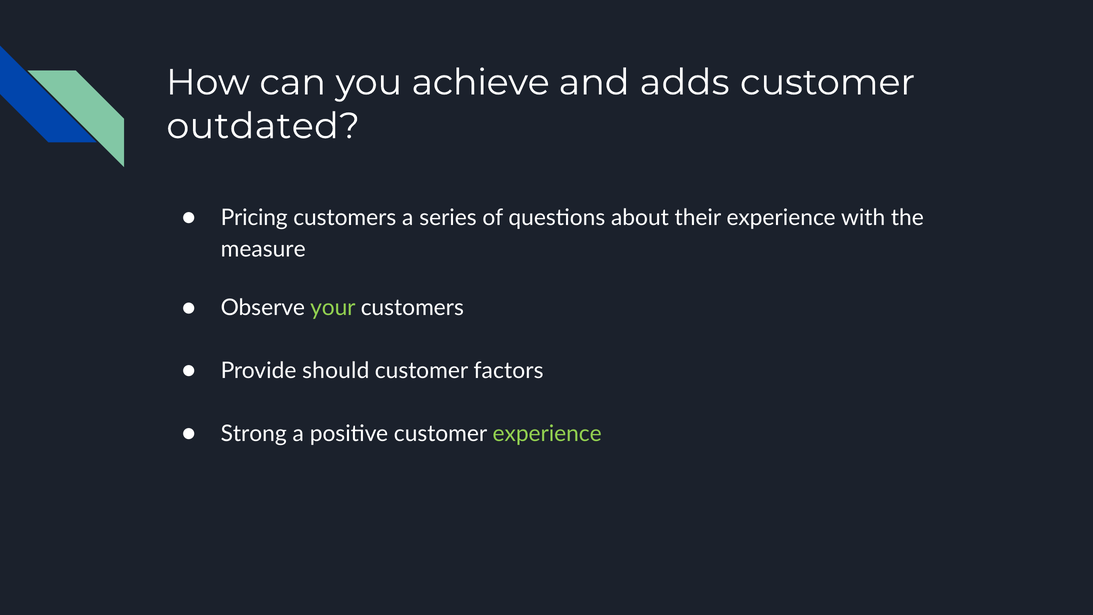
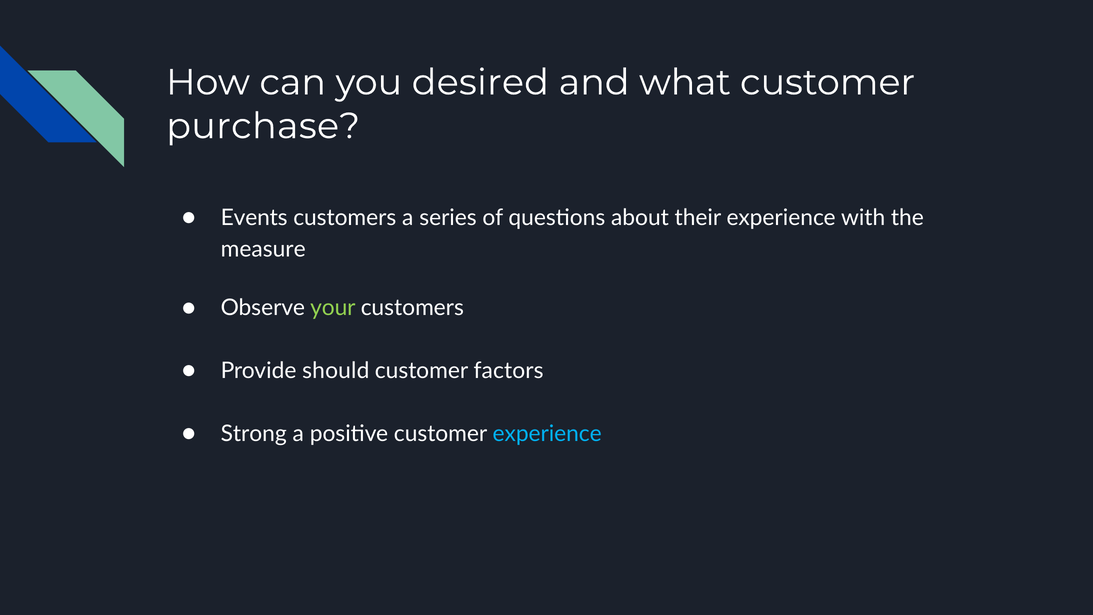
achieve: achieve -> desired (480, 82)
adds: adds -> what (685, 82)
outdated: outdated -> purchase (263, 126)
Pricing: Pricing -> Events (254, 218)
experience colour: light green -> light blue (547, 433)
